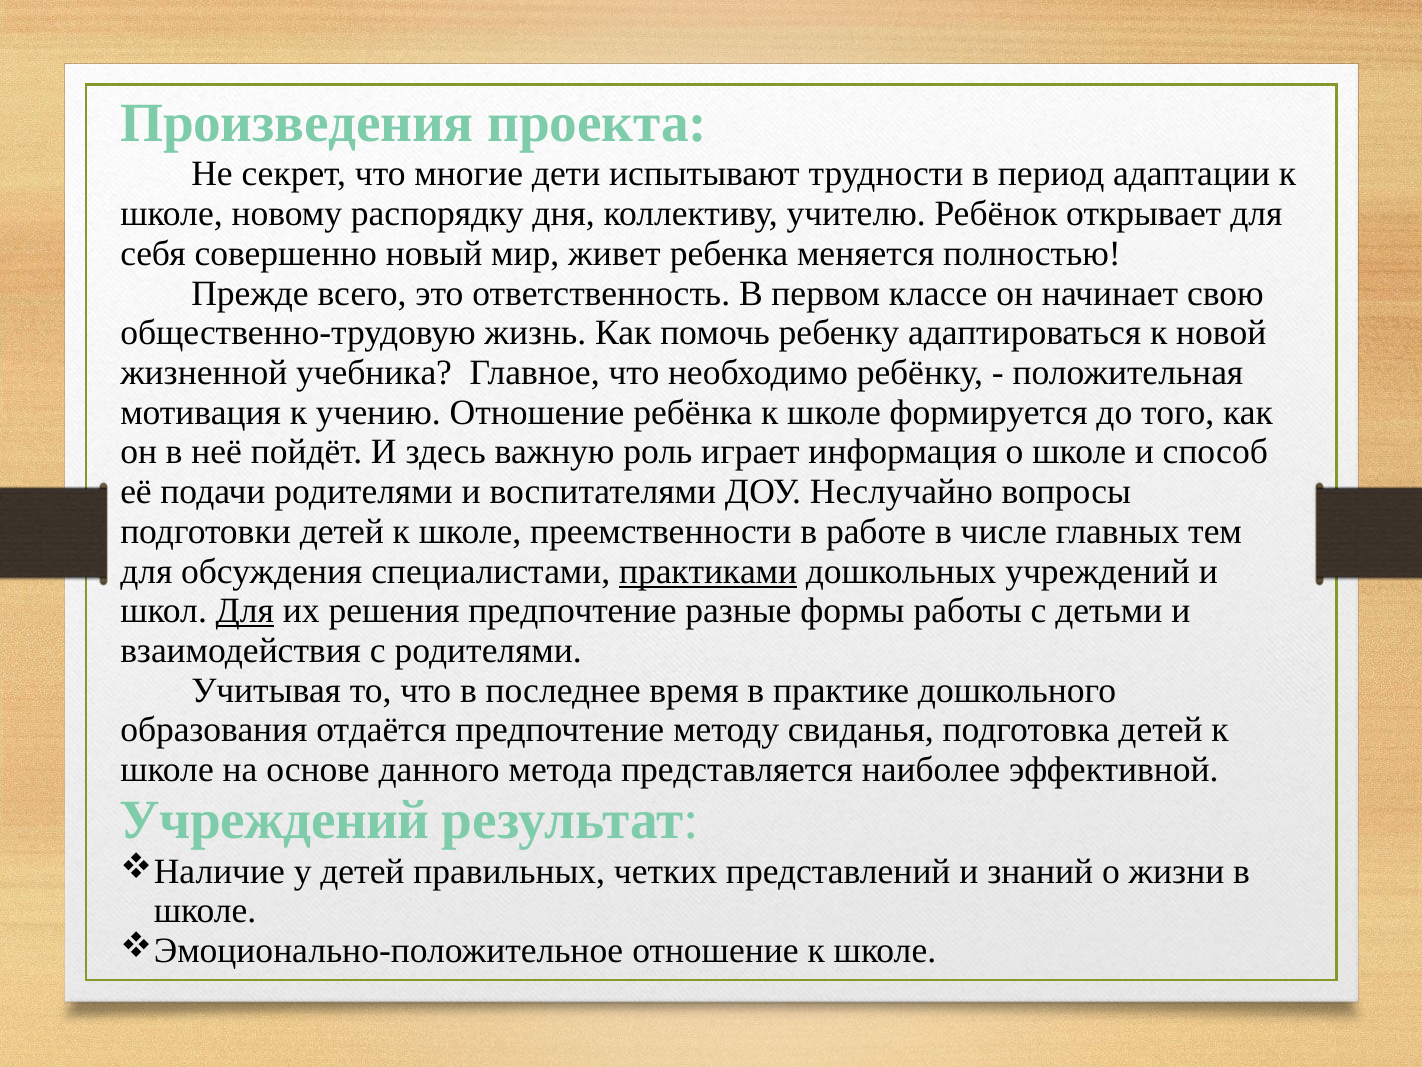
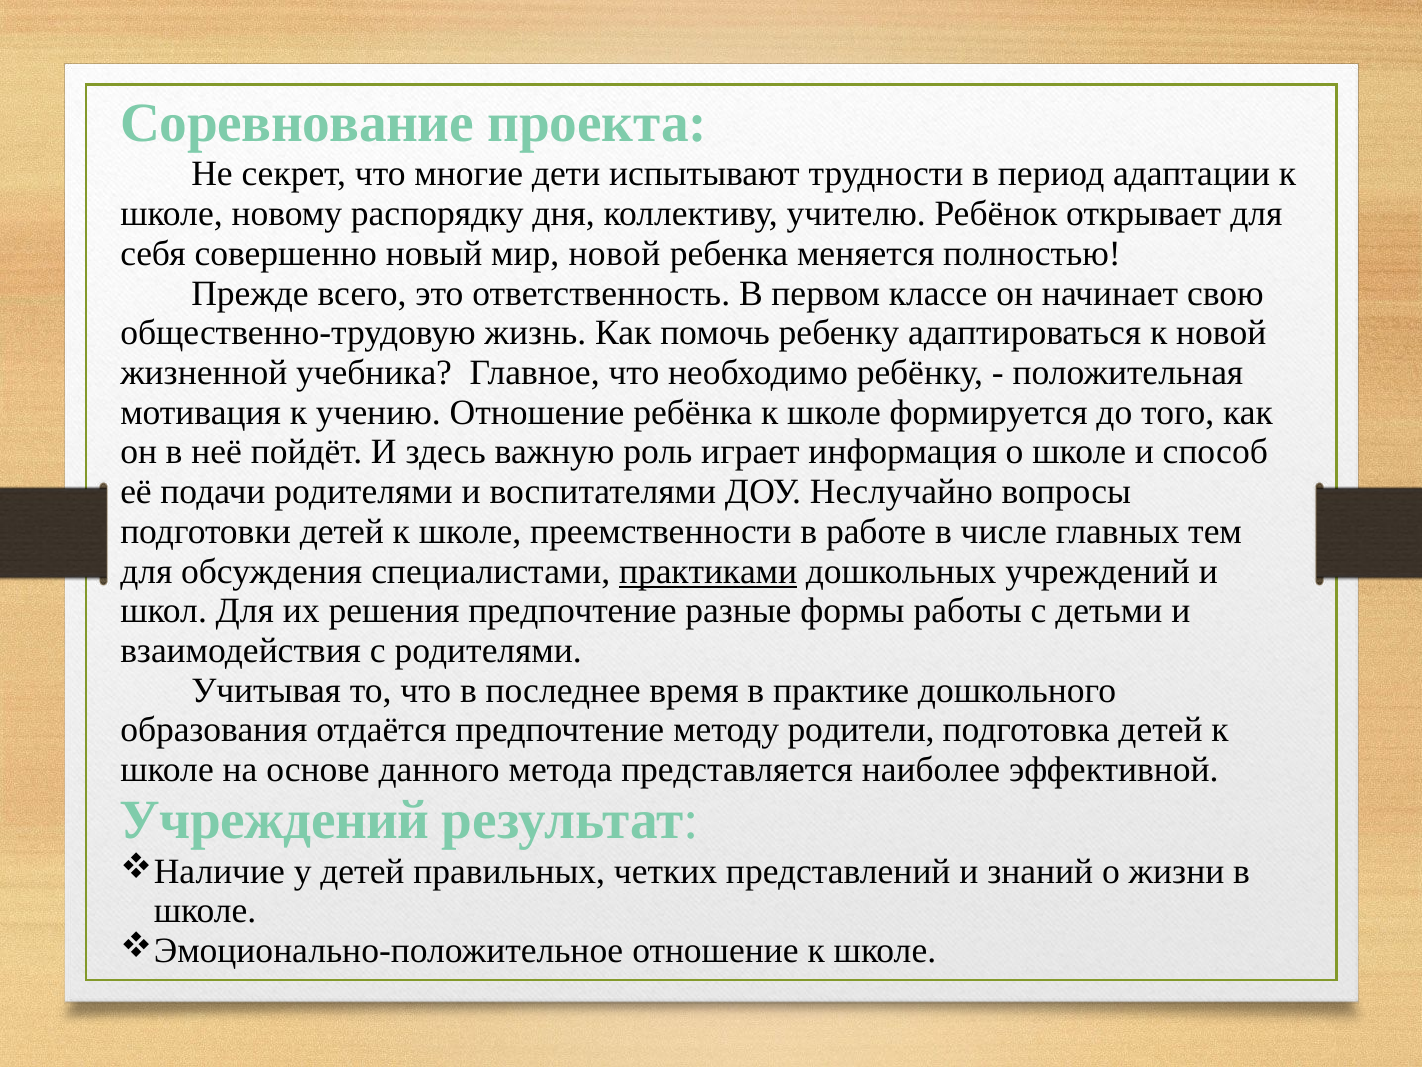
Произведения: Произведения -> Соревнование (297, 123)
мир живет: живет -> новой (614, 253)
Для underline: present -> none (245, 611)
свиданья: свиданья -> родители (861, 730)
